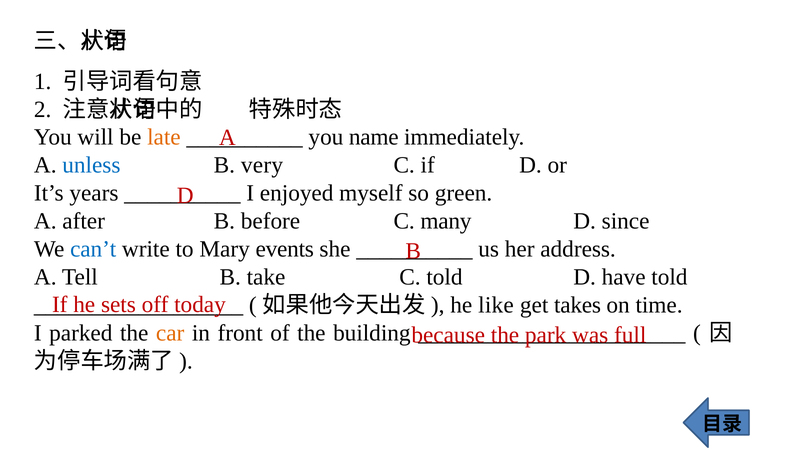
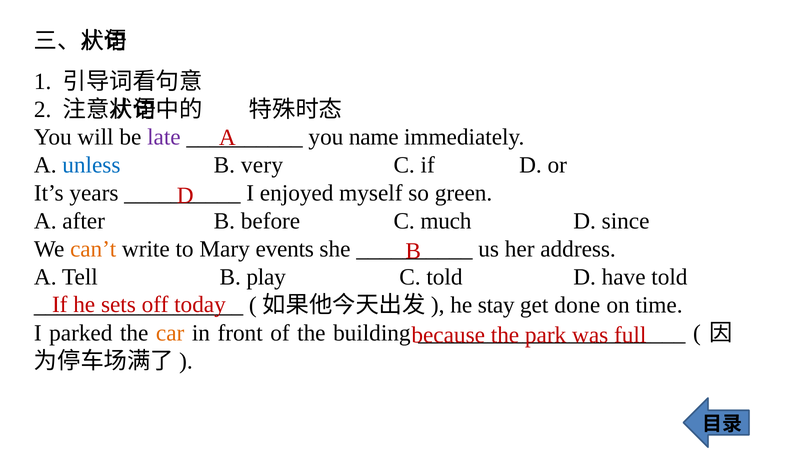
late colour: orange -> purple (164, 137)
many: many -> much (446, 221)
can’t colour: blue -> orange (93, 249)
take: take -> play (266, 277)
like: like -> stay (496, 305)
takes: takes -> done (577, 305)
